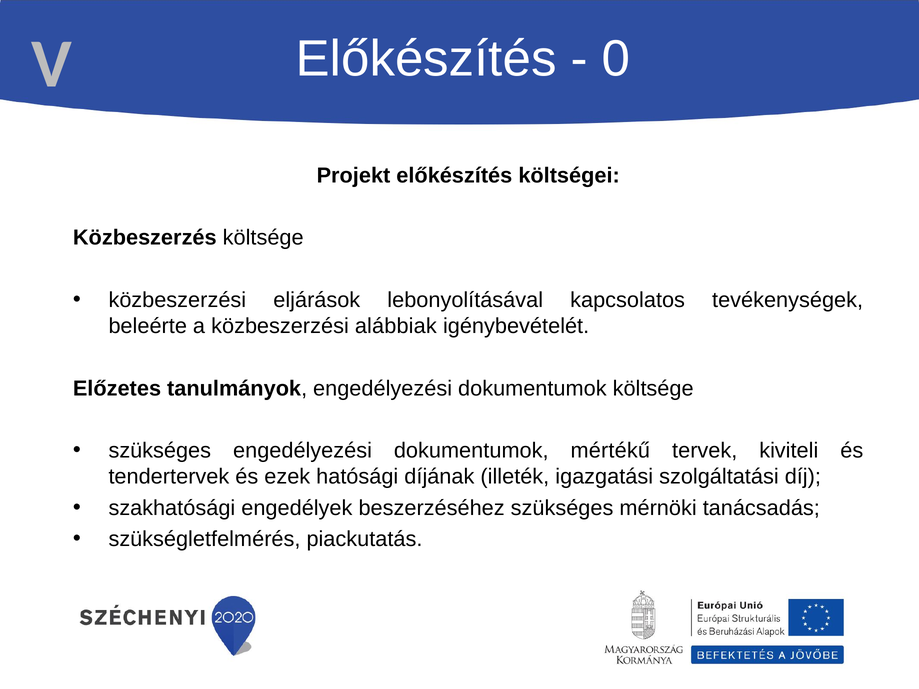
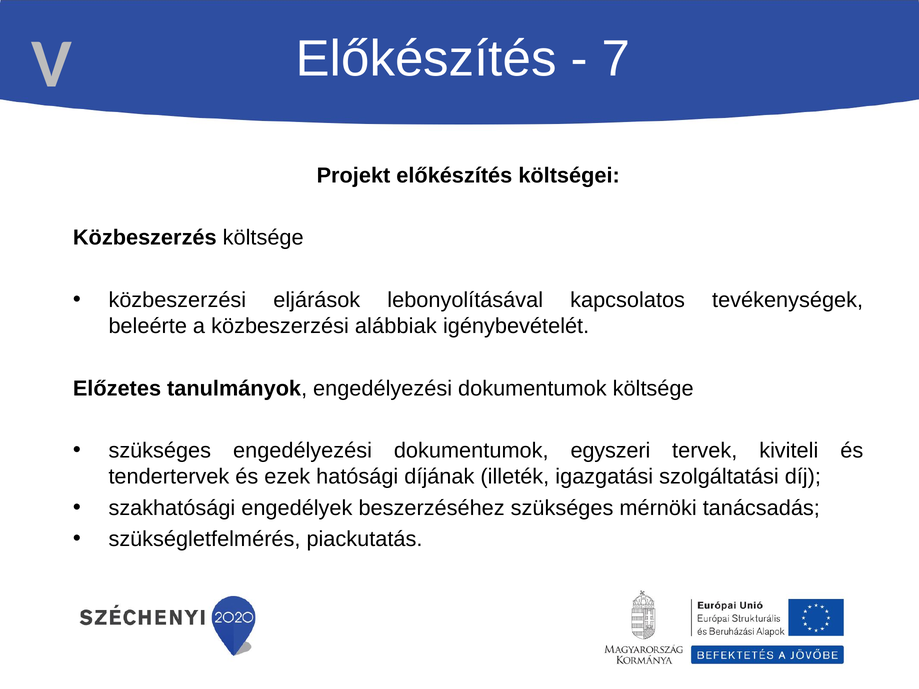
0: 0 -> 7 (616, 59)
mértékű: mértékű -> egyszeri (610, 451)
